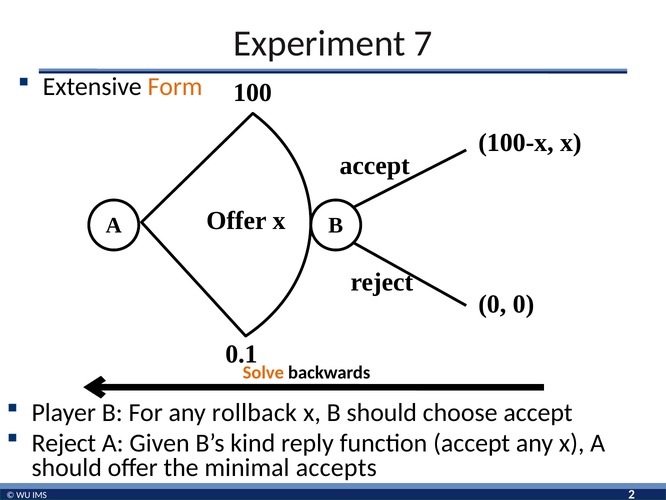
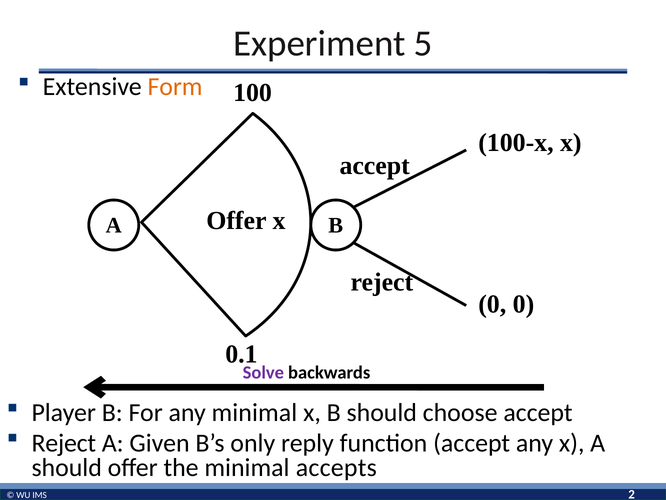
7: 7 -> 5 (423, 44)
Solve colour: orange -> purple (263, 372)
any rollback: rollback -> minimal (254, 412)
kind: kind -> only (253, 443)
